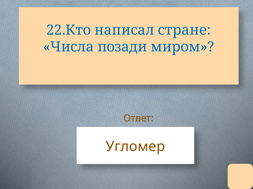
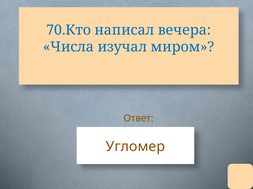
22.Кто: 22.Кто -> 70.Кто (69, 30)
стране: стране -> вечера (184, 30)
позади: позади -> изучал (122, 47)
